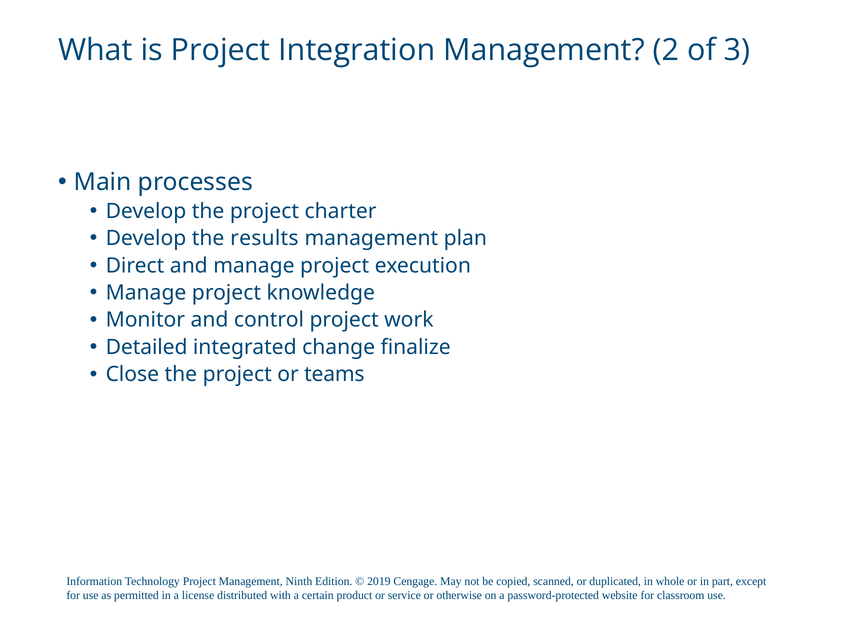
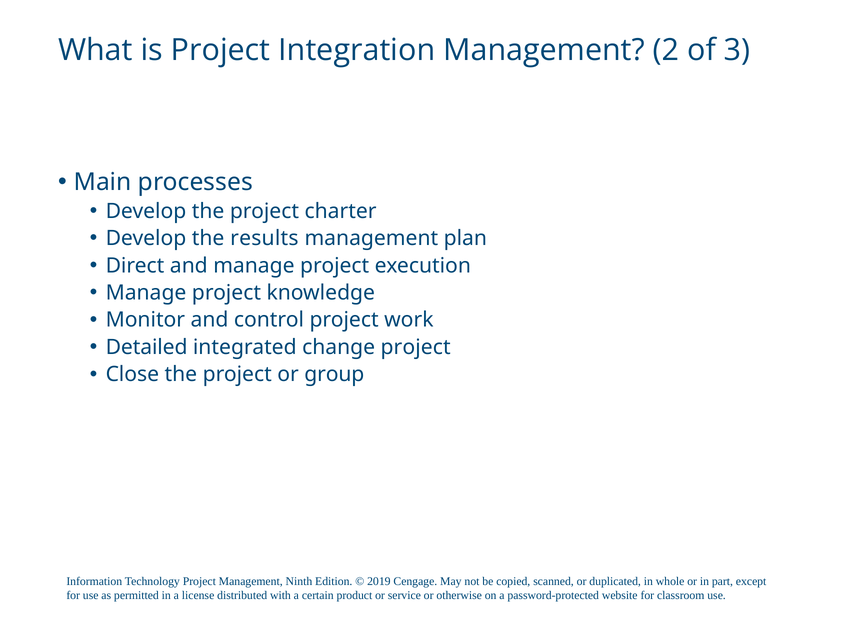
change finalize: finalize -> project (416, 347)
teams: teams -> group (334, 374)
